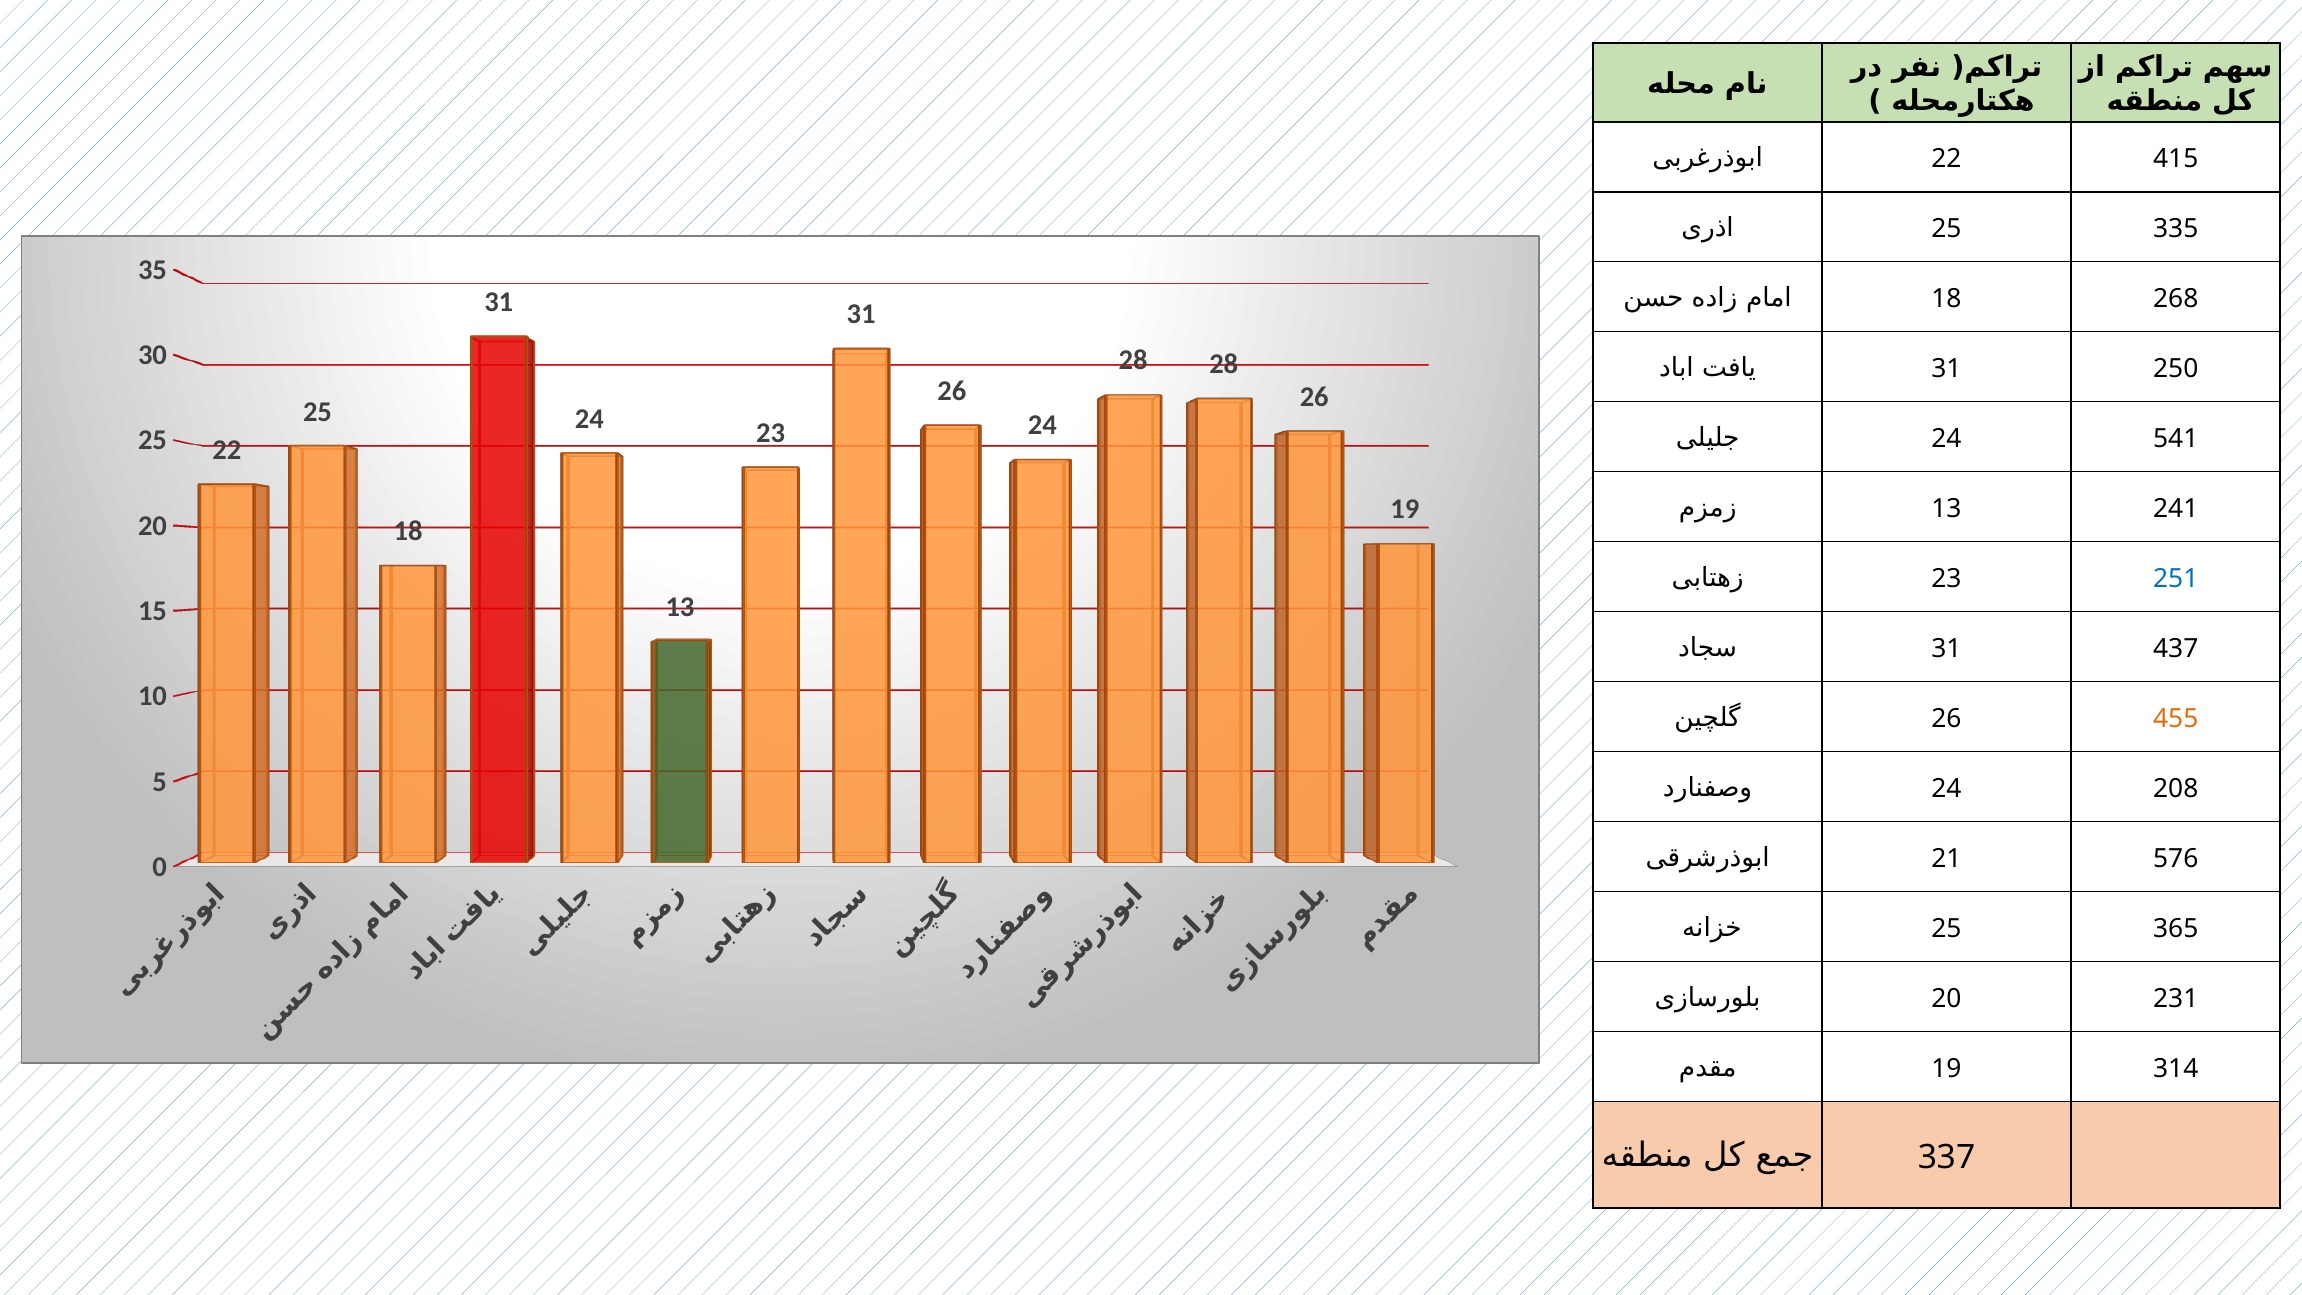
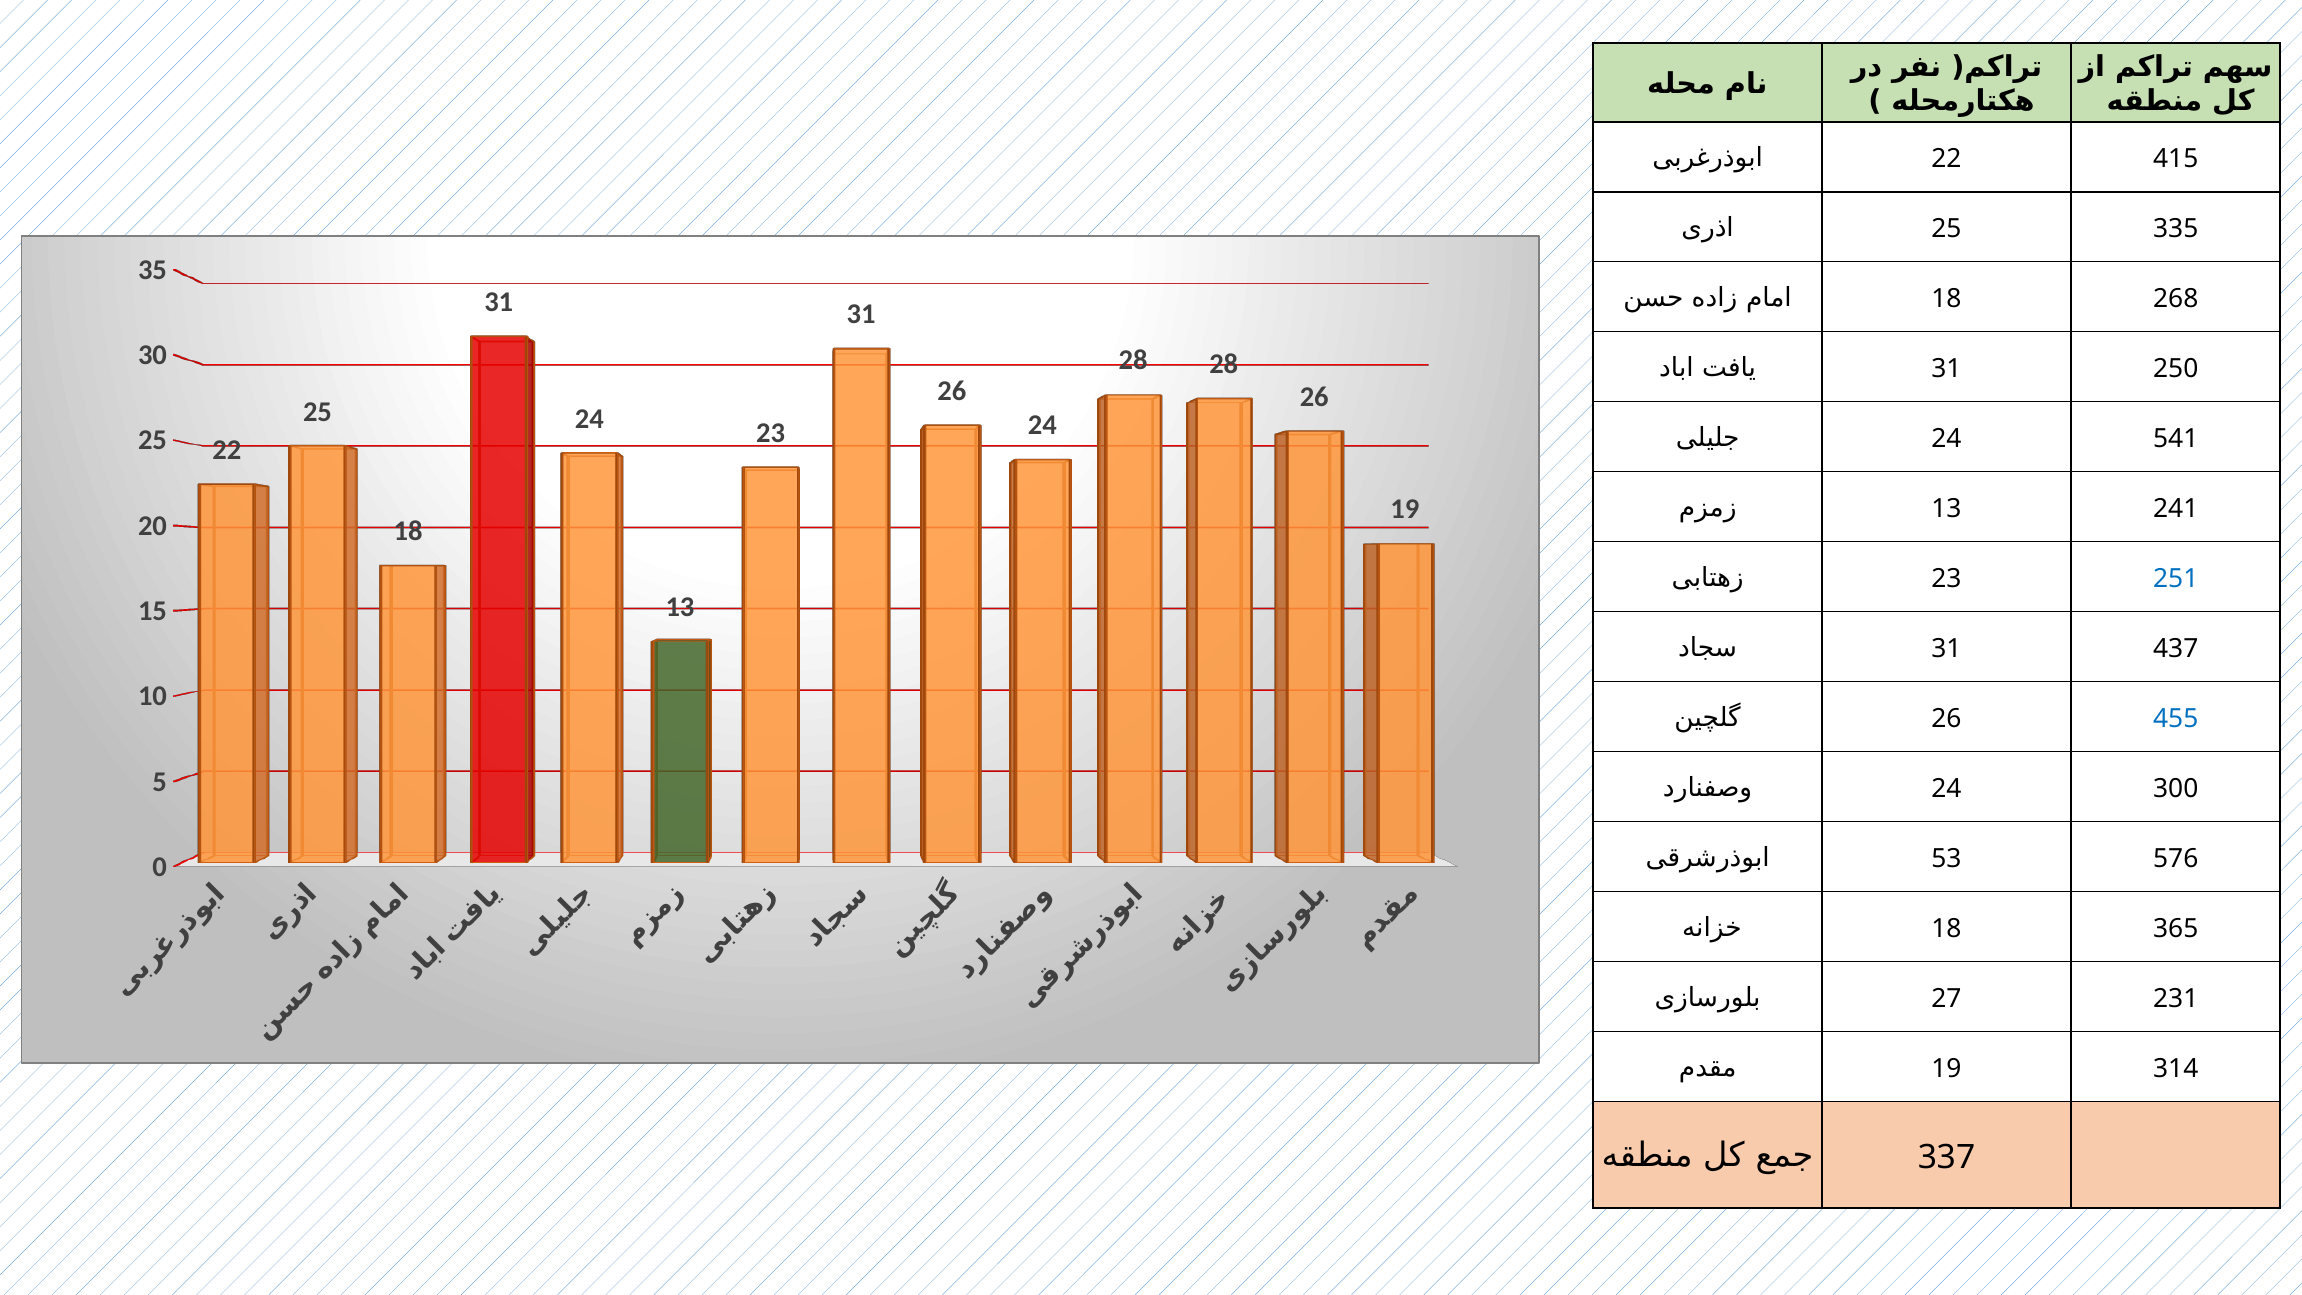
455 colour: orange -> blue (2176, 719)
208: 208 -> 300 (2176, 789)
21: 21 -> 53 (1946, 859)
25: 25 -> 18 (1946, 929)
20: 20 -> 27 (1946, 999)
